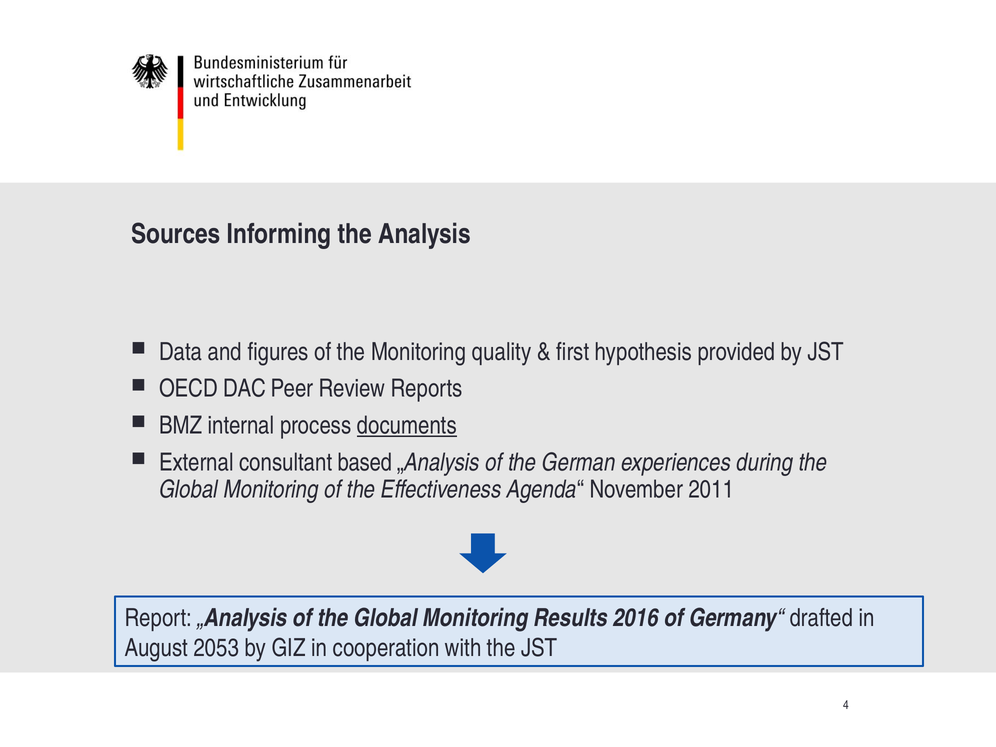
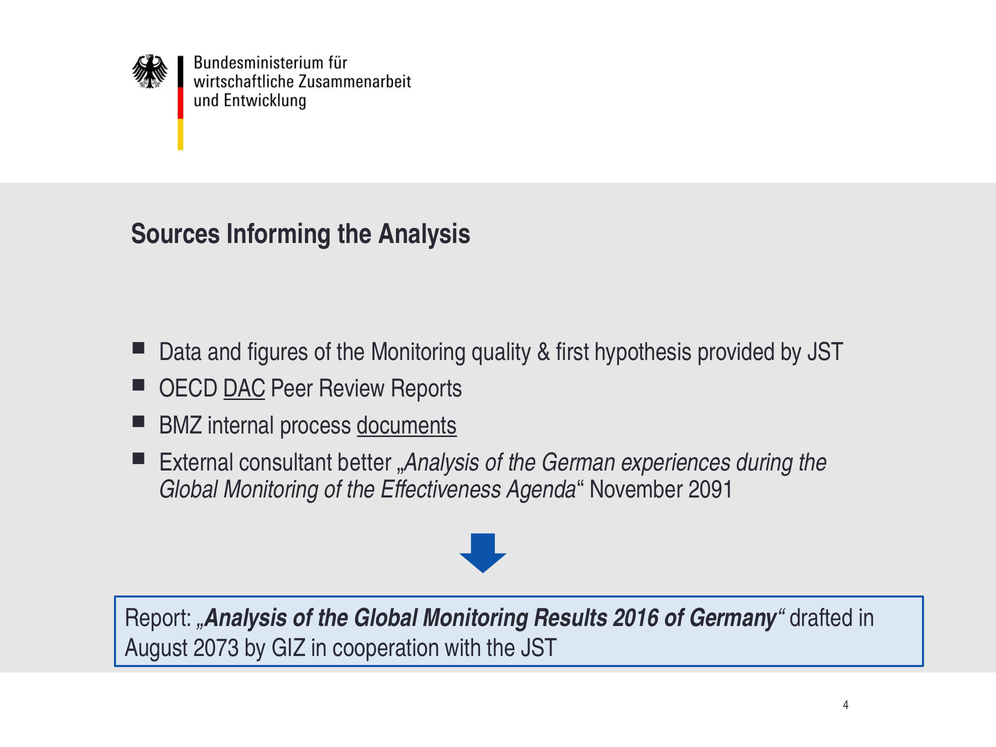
DAC underline: none -> present (244, 389)
based: based -> better (365, 462)
2011: 2011 -> 2091 (711, 489)
2053: 2053 -> 2073 (216, 648)
